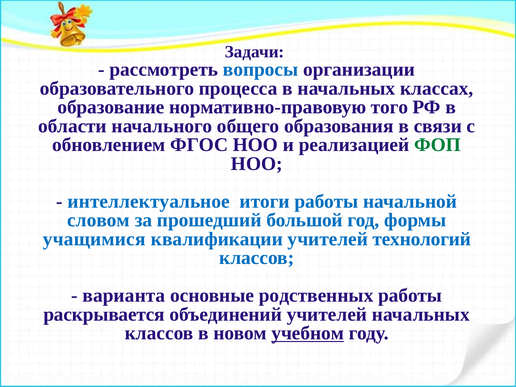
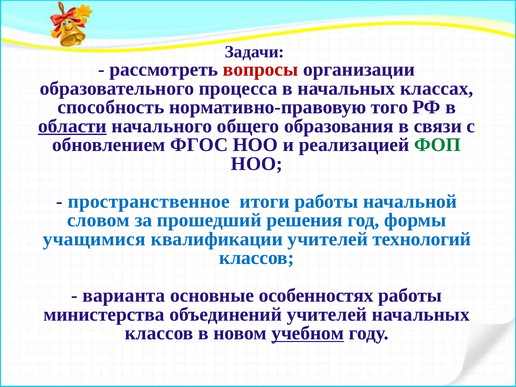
вопросы colour: blue -> red (261, 69)
образование: образование -> способность (111, 107)
области underline: none -> present (72, 126)
интеллектуальное: интеллектуальное -> пространственное (149, 201)
большой: большой -> решения (305, 220)
родственных: родственных -> особенностях (316, 295)
раскрывается: раскрывается -> министерства (104, 314)
